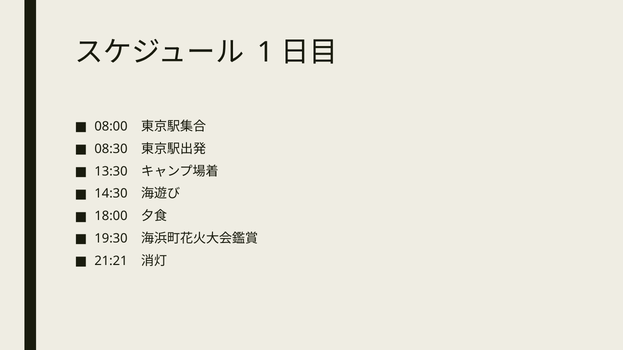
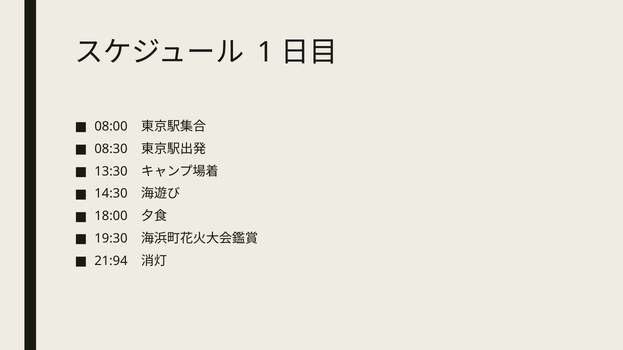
21:21: 21:21 -> 21:94 (111, 261)
